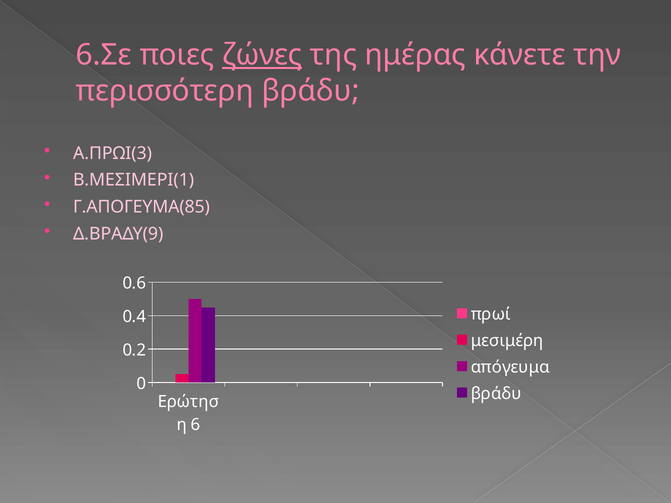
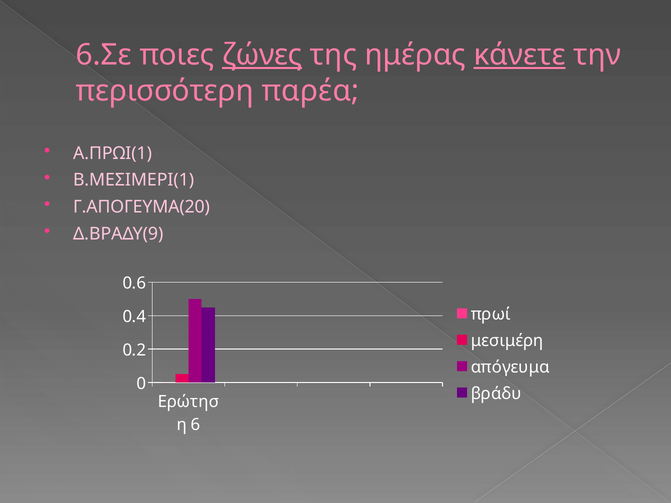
κάνετε underline: none -> present (520, 55)
περισσότερη βράδυ: βράδυ -> παρέα (310, 91)
Α.ΠΡΩΙ(3: Α.ΠΡΩΙ(3 -> Α.ΠΡΩΙ(1 (113, 153)
Γ.ΑΠΟΓΕΥΜΑ(85: Γ.ΑΠΟΓΕΥΜΑ(85 -> Γ.ΑΠΟΓΕΥΜΑ(20 (141, 207)
